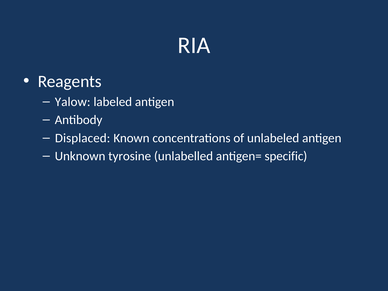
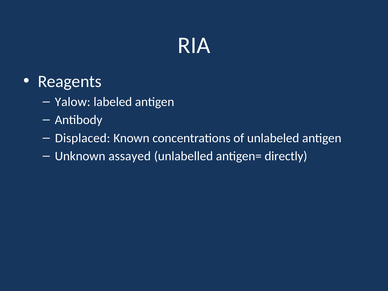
tyrosine: tyrosine -> assayed (130, 156)
specific: specific -> directly (286, 156)
